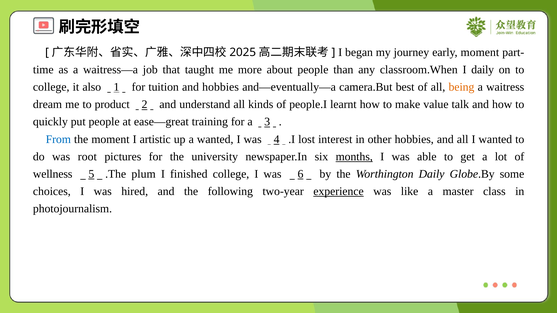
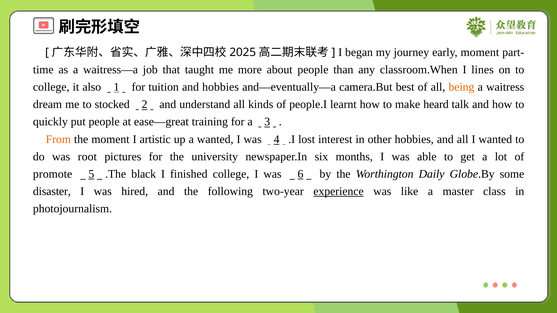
I daily: daily -> lines (483, 70)
product: product -> stocked (112, 105)
value: value -> heard (436, 105)
From colour: blue -> orange (58, 139)
months underline: present -> none (354, 157)
wellness: wellness -> promote (53, 174)
plum: plum -> black (144, 174)
choices: choices -> disaster (52, 192)
